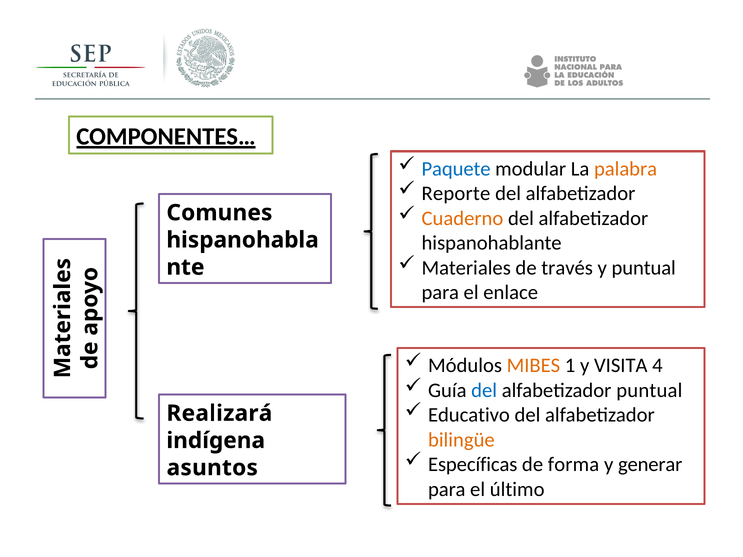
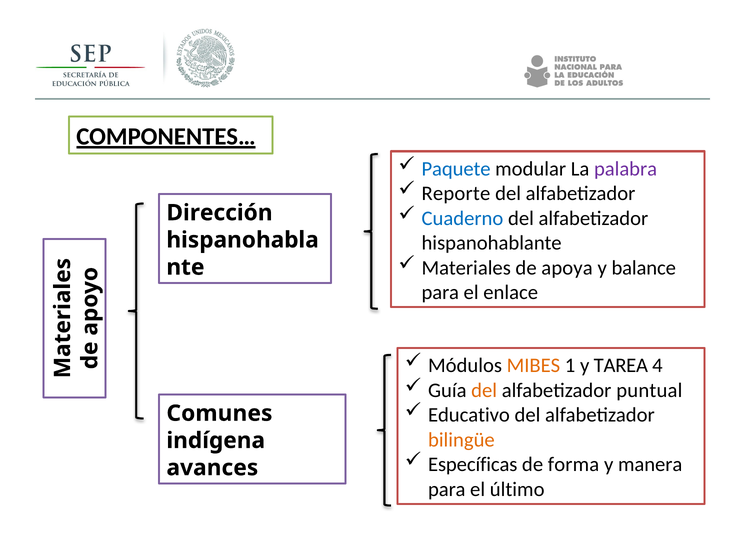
palabra colour: orange -> purple (626, 169)
Cuaderno colour: orange -> blue (462, 218)
Comunes: Comunes -> Dirección (219, 213)
través: través -> apoya (567, 268)
y puntual: puntual -> balance (644, 268)
VISITA: VISITA -> TAREA (621, 366)
del colour: blue -> orange (484, 390)
Realizará: Realizará -> Comunes (219, 414)
generar: generar -> manera (650, 465)
asuntos: asuntos -> avances (212, 468)
